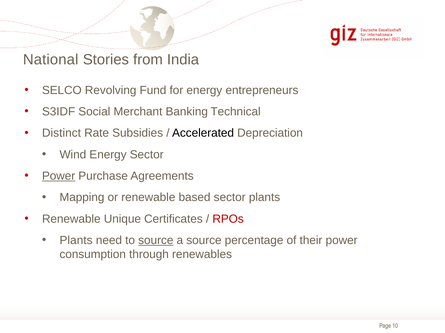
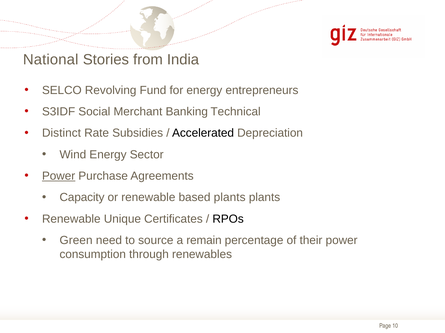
Mapping: Mapping -> Capacity (82, 198)
based sector: sector -> plants (230, 198)
RPOs colour: red -> black (228, 219)
Plants: Plants -> Green (76, 241)
source underline: present -> none (156, 241)
a source: source -> remain (204, 241)
